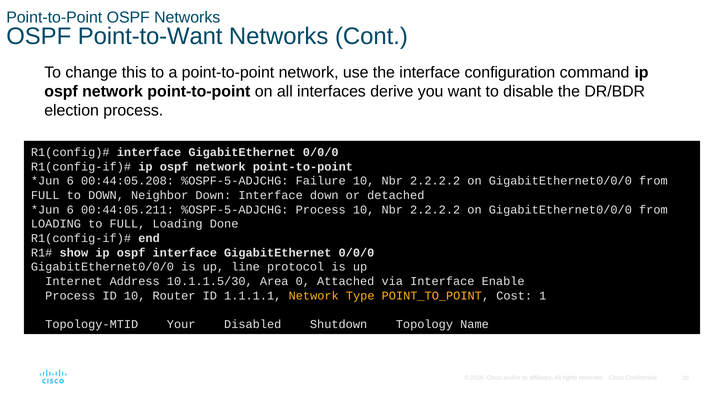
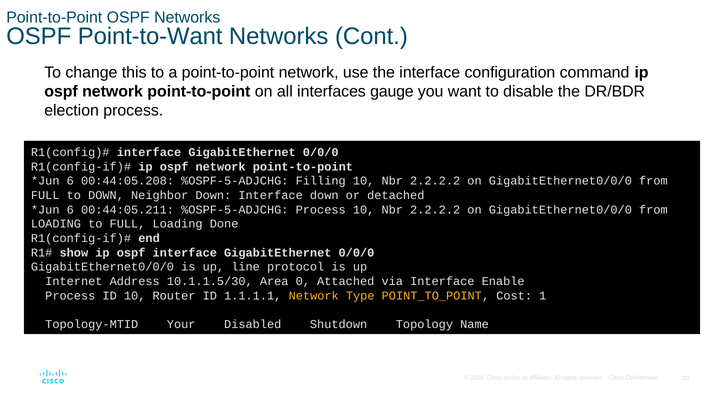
derive: derive -> gauge (392, 91)
Failure: Failure -> Filling (321, 181)
